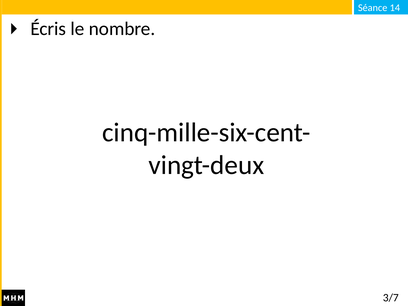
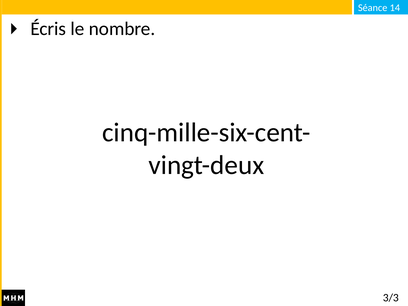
3/7: 3/7 -> 3/3 (391, 298)
